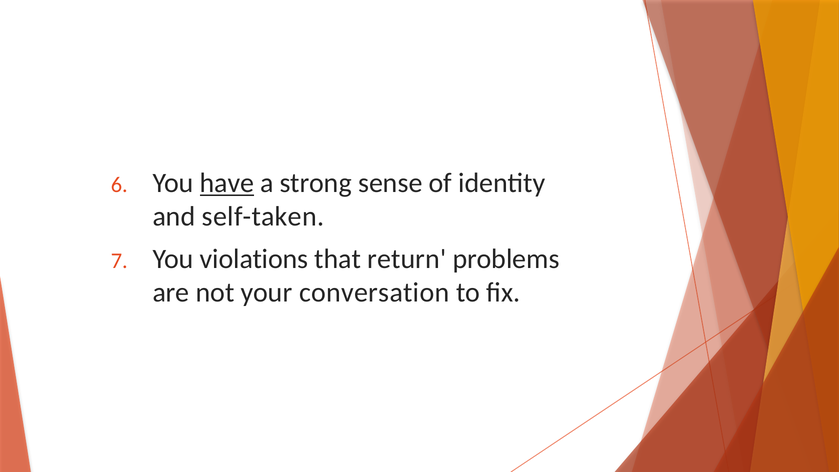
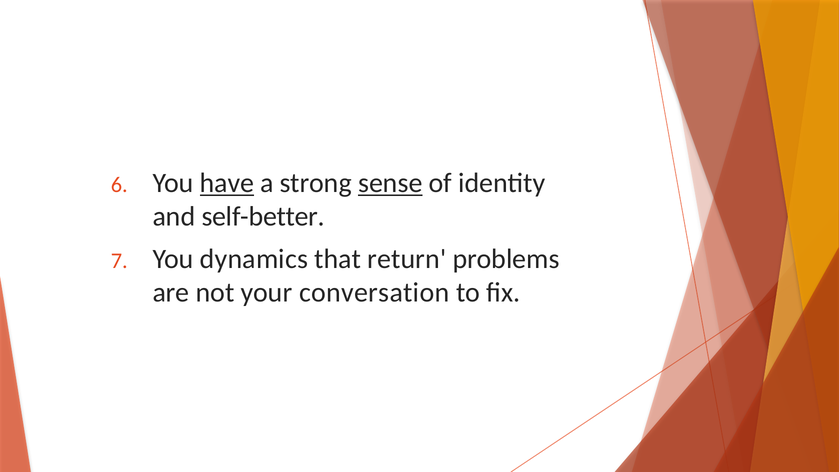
sense underline: none -> present (390, 183)
self-taken: self-taken -> self-better (263, 217)
violations: violations -> dynamics (254, 259)
